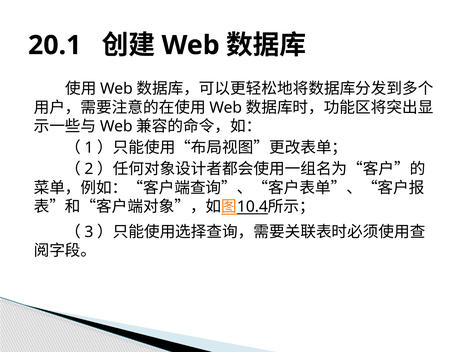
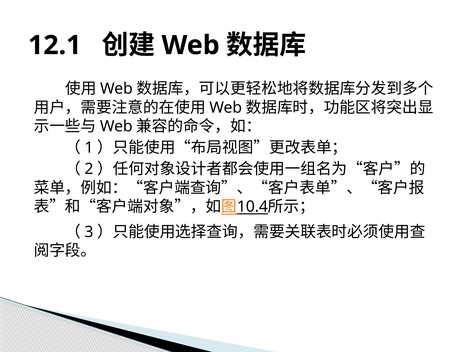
20.1: 20.1 -> 12.1 (55, 45)
